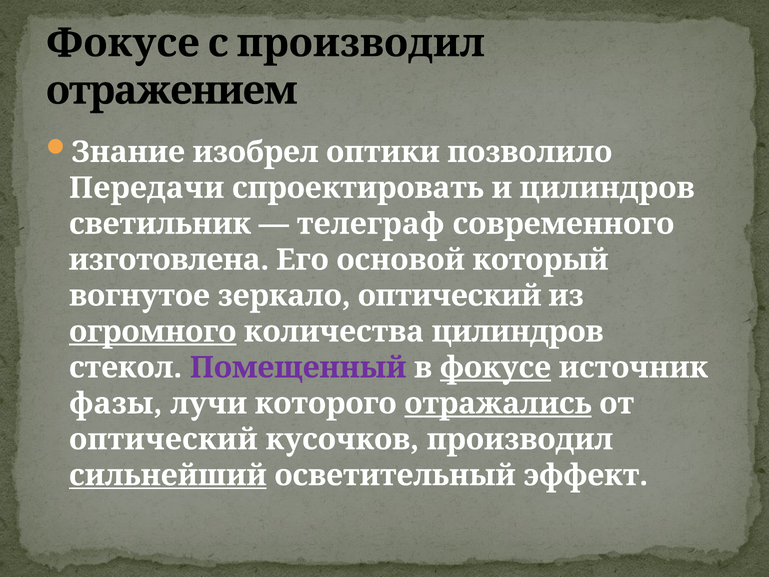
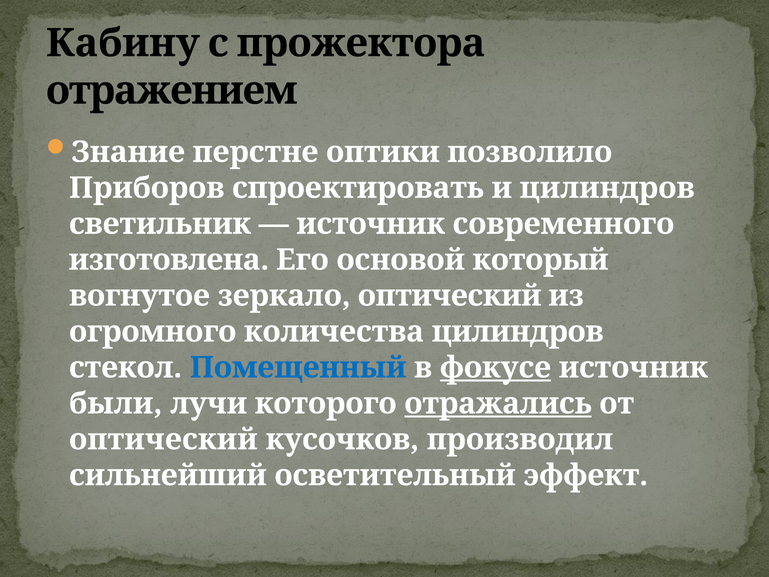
Фокусе: Фокусе -> Кабину (123, 43)
с производил: производил -> прожектора (361, 43)
изобрел: изобрел -> перстне (256, 152)
Передачи: Передачи -> Приборов (147, 188)
телеграф: телеграф -> источник (371, 224)
огромного underline: present -> none (153, 332)
Помещенный colour: purple -> blue (298, 367)
фазы: фазы -> были (116, 403)
сильнейший underline: present -> none (168, 475)
